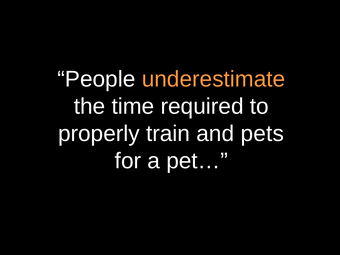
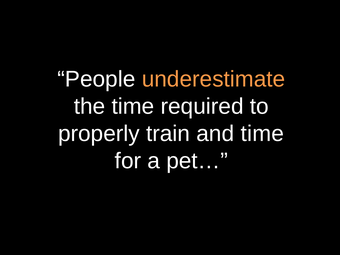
and pets: pets -> time (262, 134)
